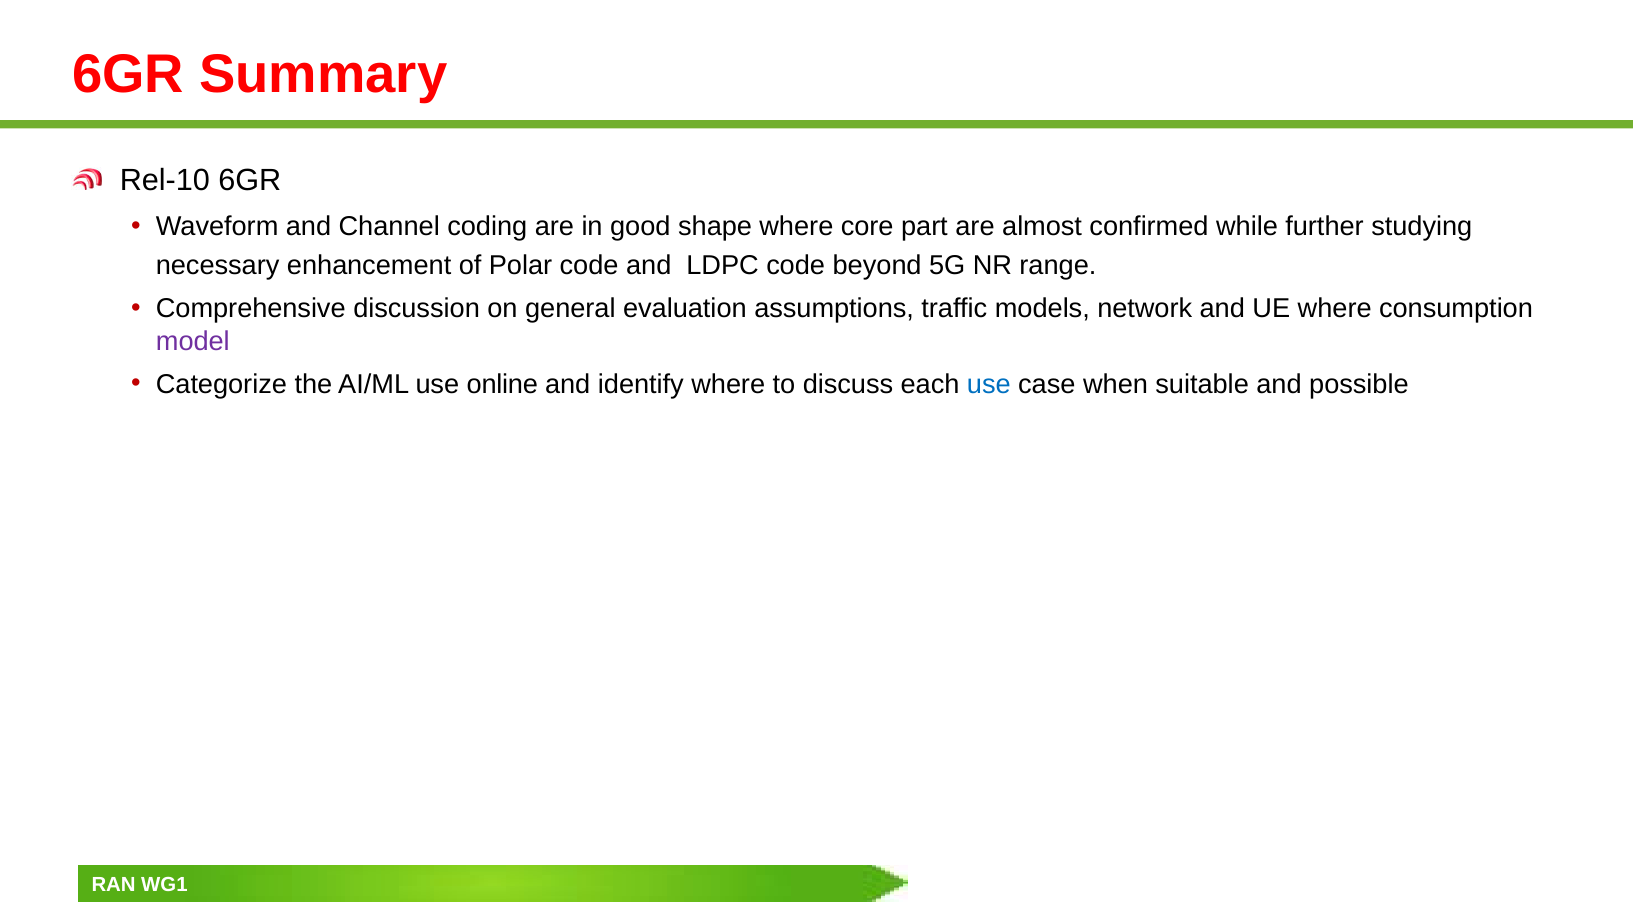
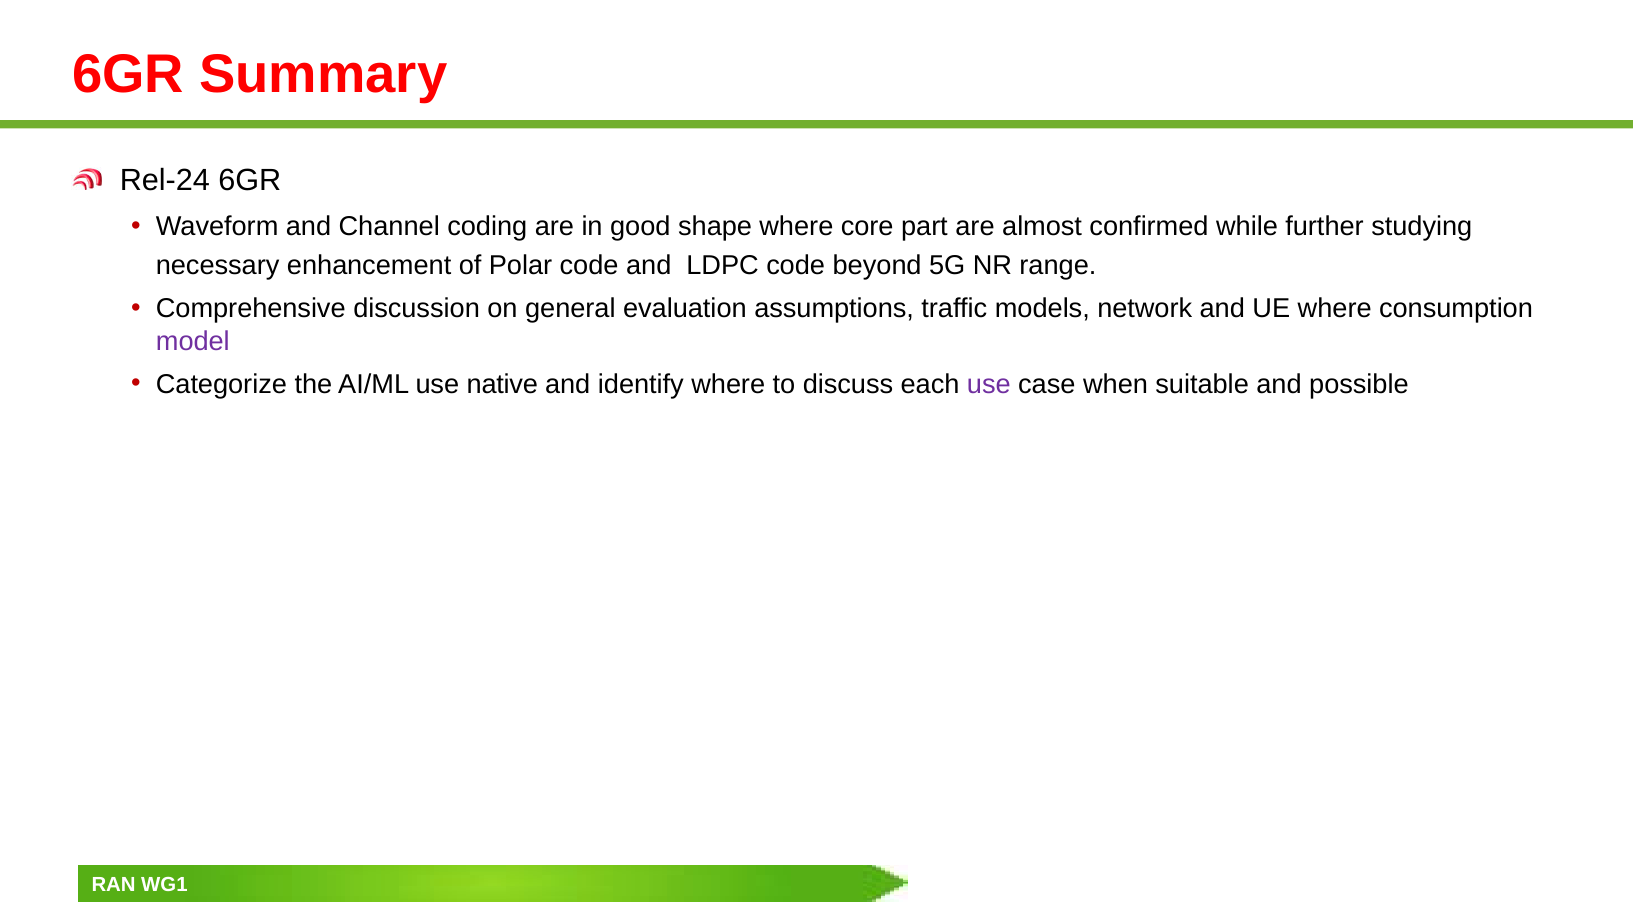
Rel-10: Rel-10 -> Rel-24 (165, 181)
online: online -> native (502, 384)
use colour: blue -> purple (989, 384)
